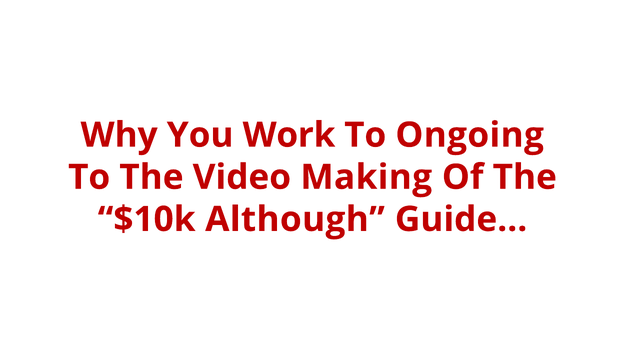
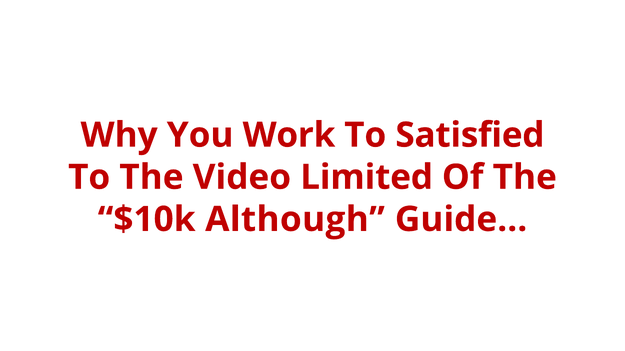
Ongoing: Ongoing -> Satisfied (470, 135)
Making: Making -> Limited (367, 178)
